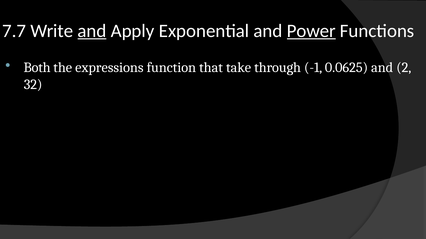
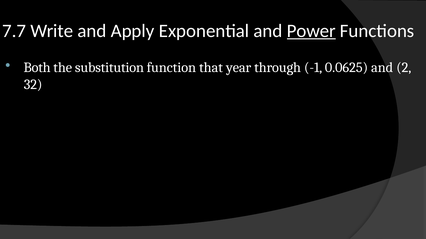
and underline: present -> none (92, 31)
expressions: expressions -> substitution (109, 68)
take: take -> year (239, 68)
